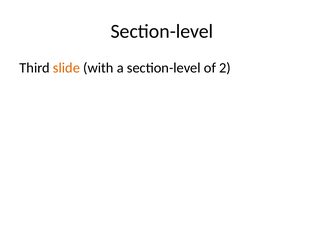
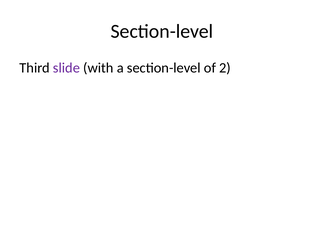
slide colour: orange -> purple (66, 68)
